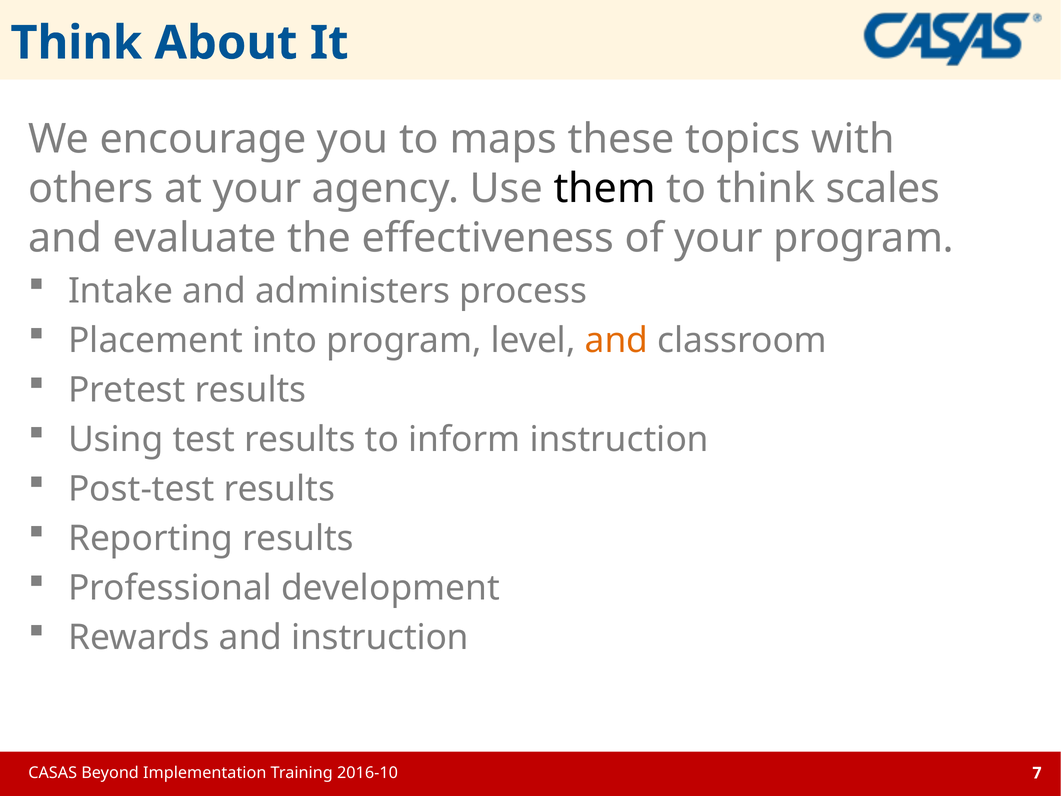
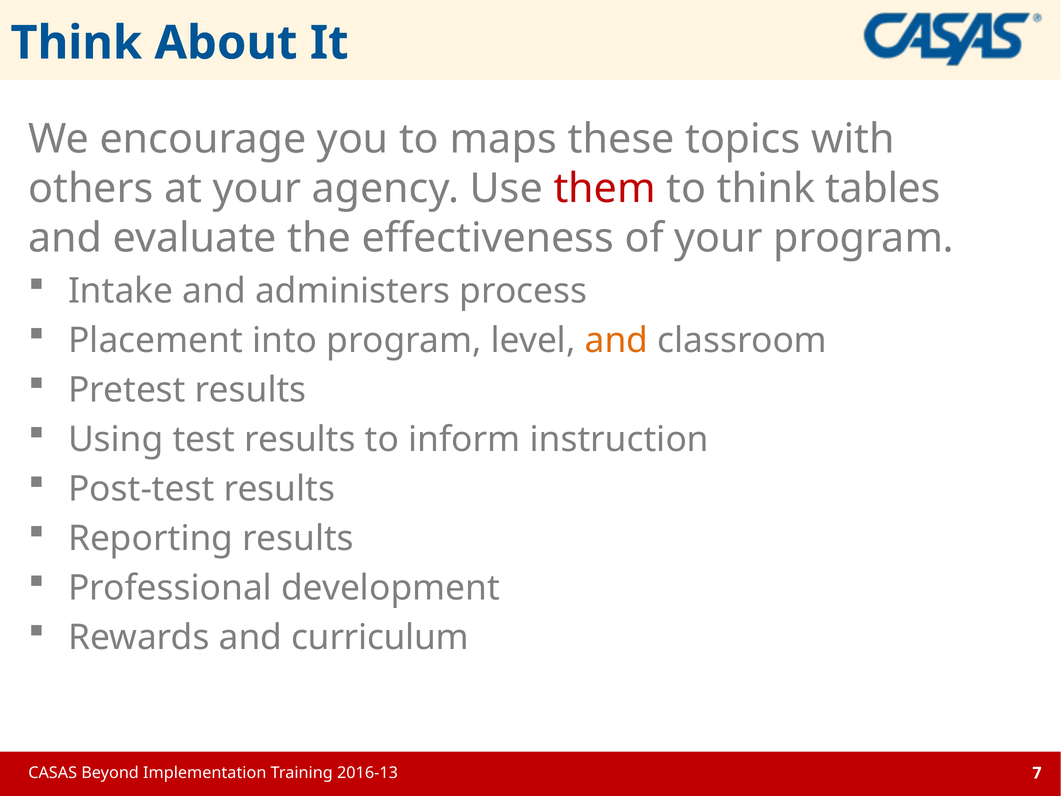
them colour: black -> red (605, 189)
scales: scales -> tables (883, 189)
and instruction: instruction -> curriculum (380, 637)
2016-10: 2016-10 -> 2016-13 (367, 773)
